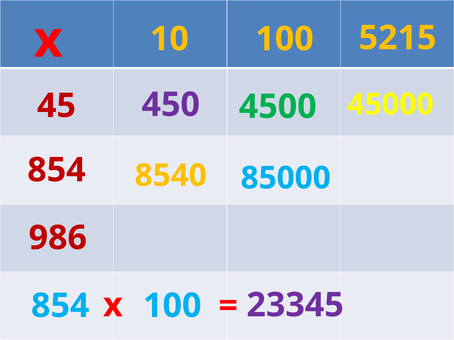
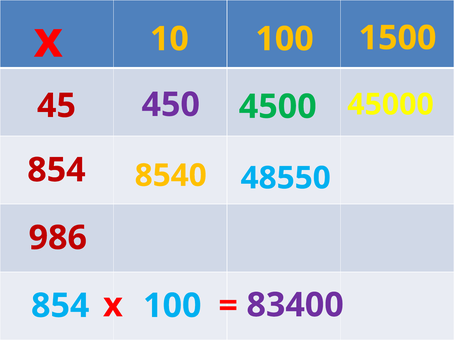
5215: 5215 -> 1500 (398, 38)
85000: 85000 -> 48550 (286, 178)
23345: 23345 -> 83400 (295, 305)
